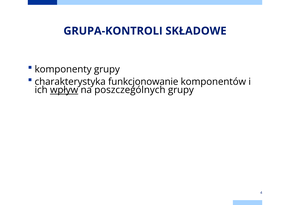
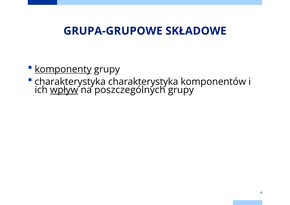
GRUPA-KONTROLI: GRUPA-KONTROLI -> GRUPA-GRUPOWE (113, 31)
komponenty underline: none -> present (63, 69)
charakterystyka funkcjonowanie: funkcjonowanie -> charakterystyka (143, 82)
